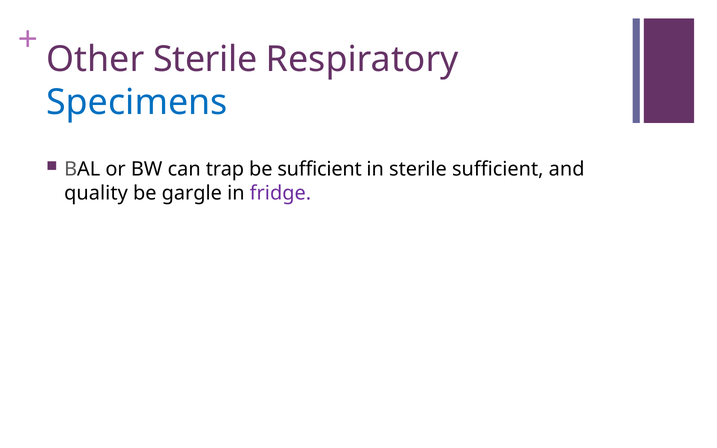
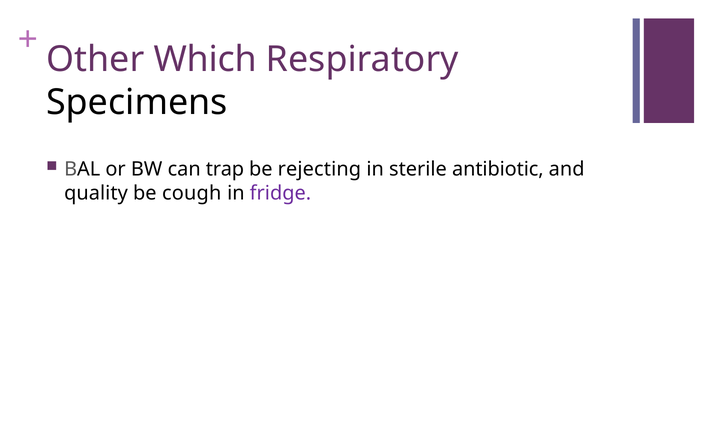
Other Sterile: Sterile -> Which (205, 59)
Specimens colour: blue -> black (137, 102)
be sufficient: sufficient -> rejecting (319, 169)
sterile sufficient: sufficient -> antibiotic (498, 169)
gargle: gargle -> cough (192, 193)
